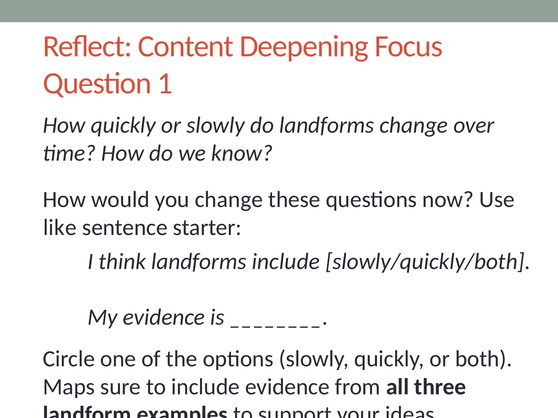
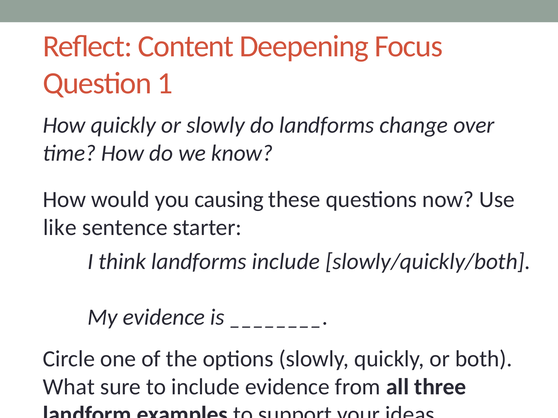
you change: change -> causing (229, 200)
Maps: Maps -> What (69, 387)
